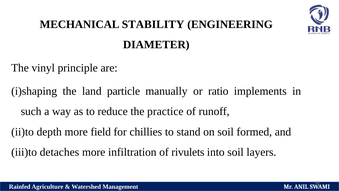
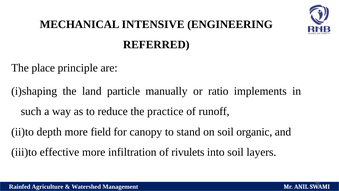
STABILITY: STABILITY -> INTENSIVE (153, 24)
DIAMETER: DIAMETER -> REFERRED (156, 45)
vinyl: vinyl -> place (43, 68)
chillies: chillies -> canopy (146, 132)
formed: formed -> organic (254, 132)
detaches: detaches -> effective (60, 152)
